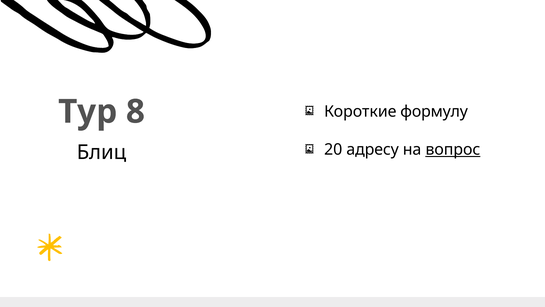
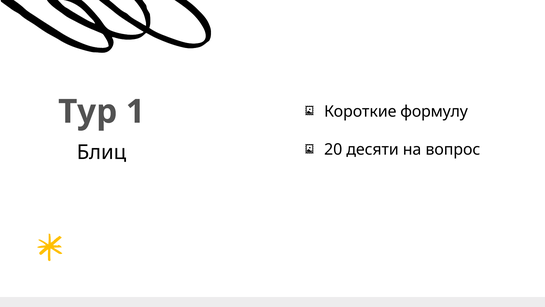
8: 8 -> 1 (135, 112)
адресу: адресу -> десяти (373, 149)
вопрос underline: present -> none (453, 149)
